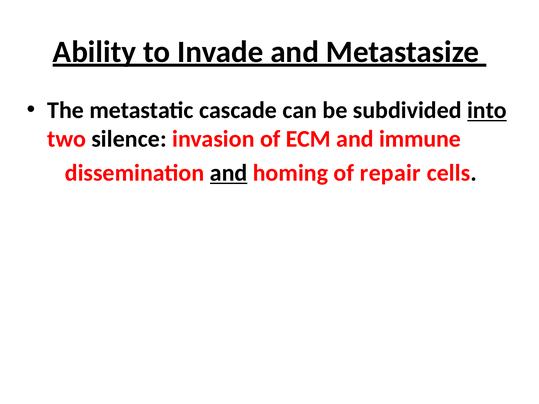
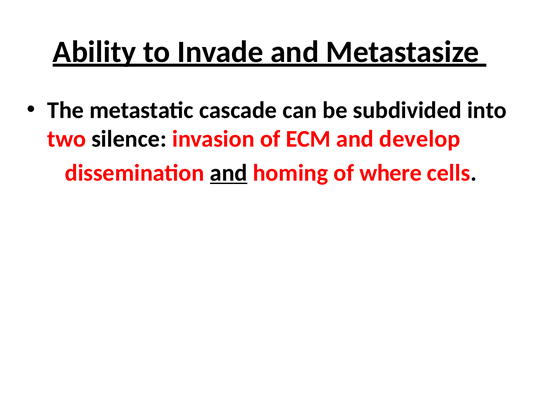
into underline: present -> none (487, 110)
immune: immune -> develop (420, 139)
repair: repair -> where (391, 173)
